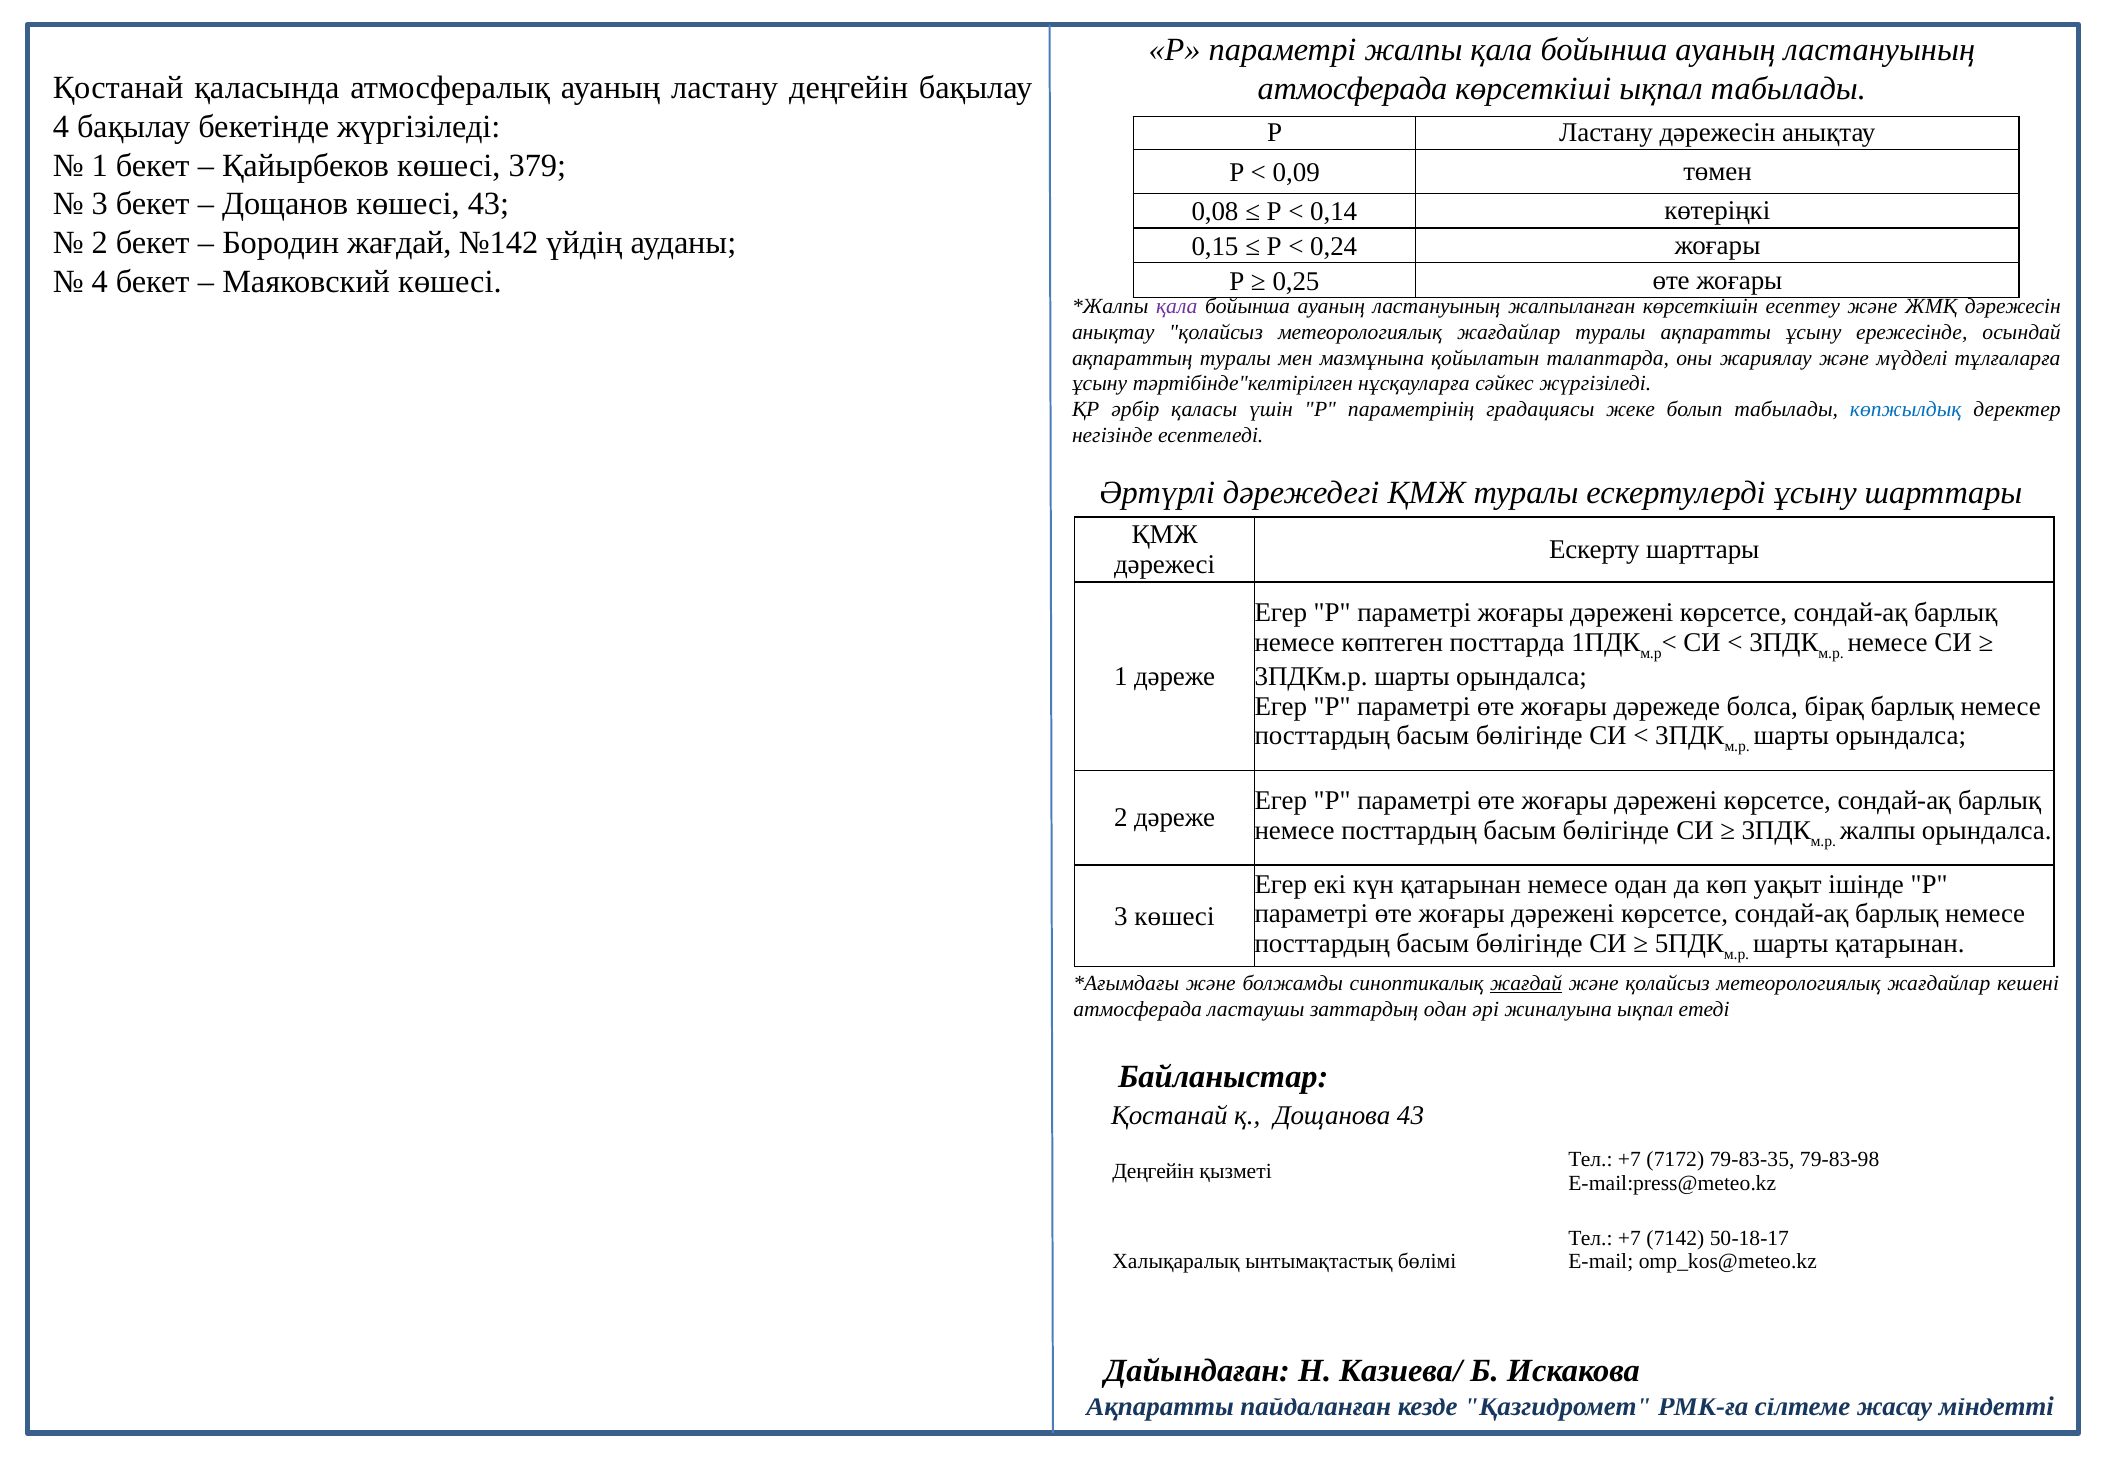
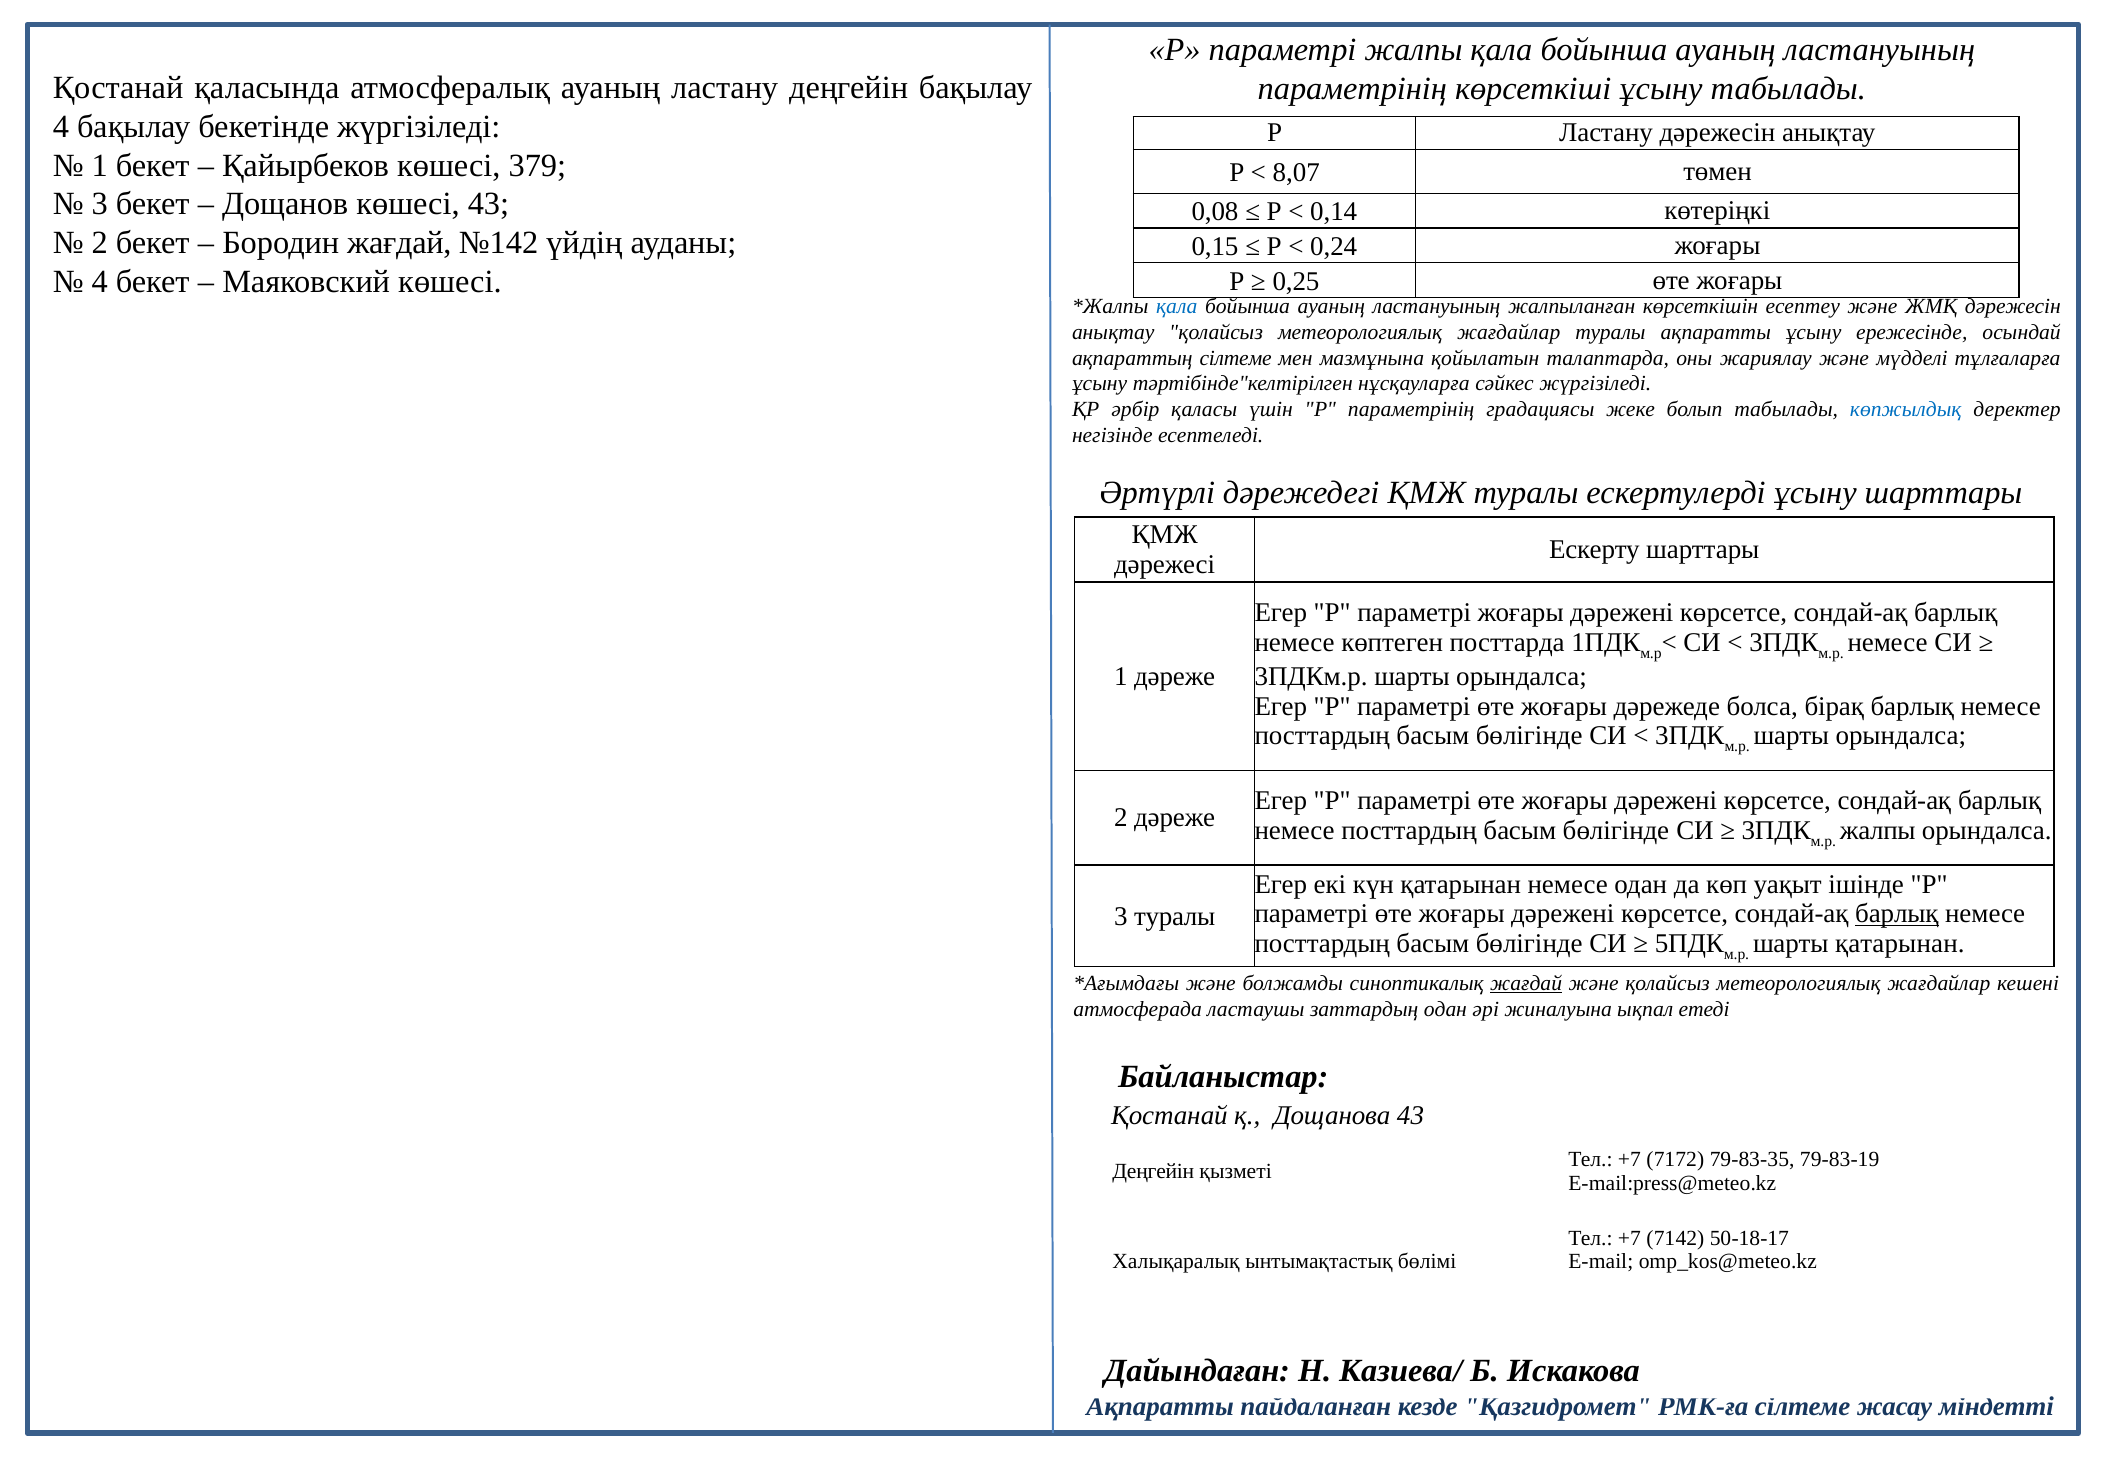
атмосферада: атмосферада -> параметрінің (1352, 88)
көрсеткіші ықпал: ықпал -> ұсыну (1661, 88)
0,09: 0,09 -> 8,07 (1296, 172)
қала colour: purple -> blue (1177, 306)
ақпараттың туралы: туралы -> сілтеме (1236, 358)
барлық underline: none -> present (1897, 914)
3 көшесі: көшесі -> туралы (1175, 916)
79-83-98: 79-83-98 -> 79-83-19 (1840, 1159)
